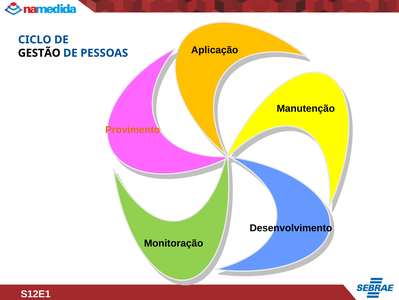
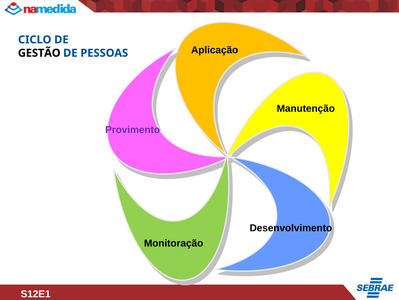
Provimento colour: orange -> purple (133, 130)
